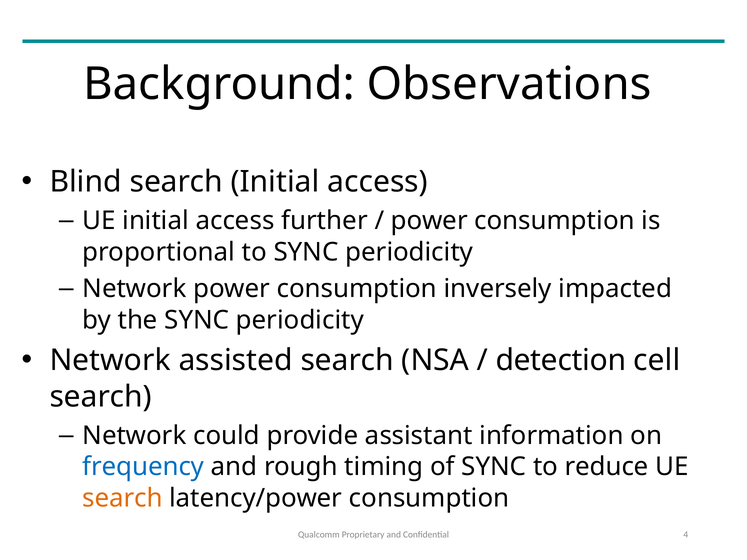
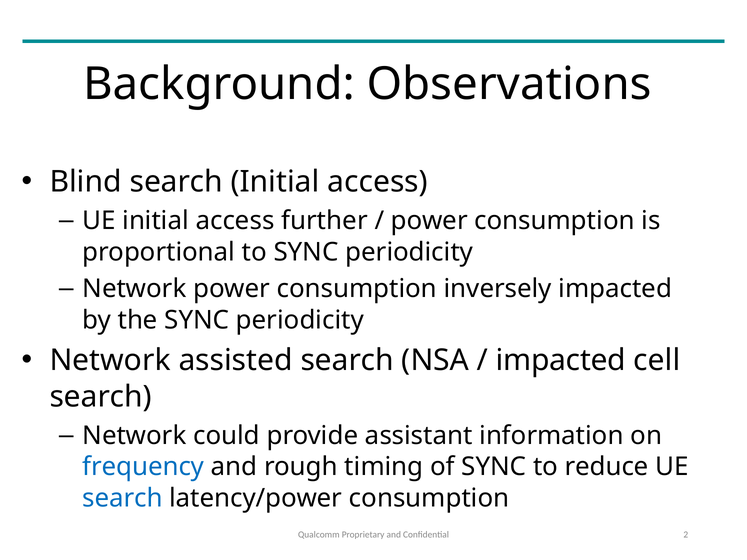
detection: detection -> impacted (561, 361)
search colour: orange -> blue (122, 498)
4: 4 -> 2 (686, 535)
